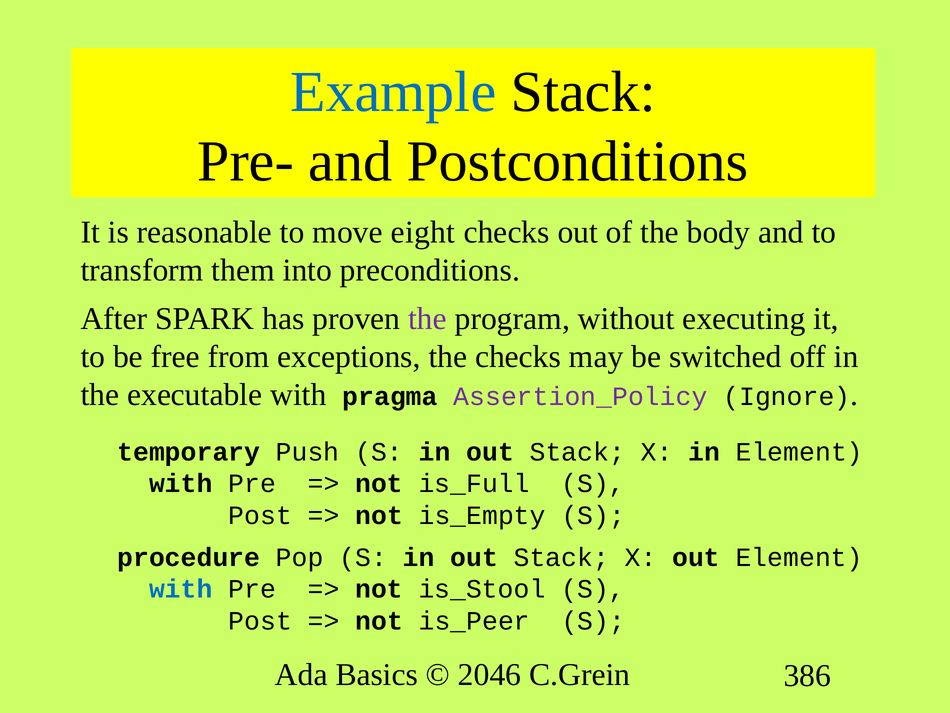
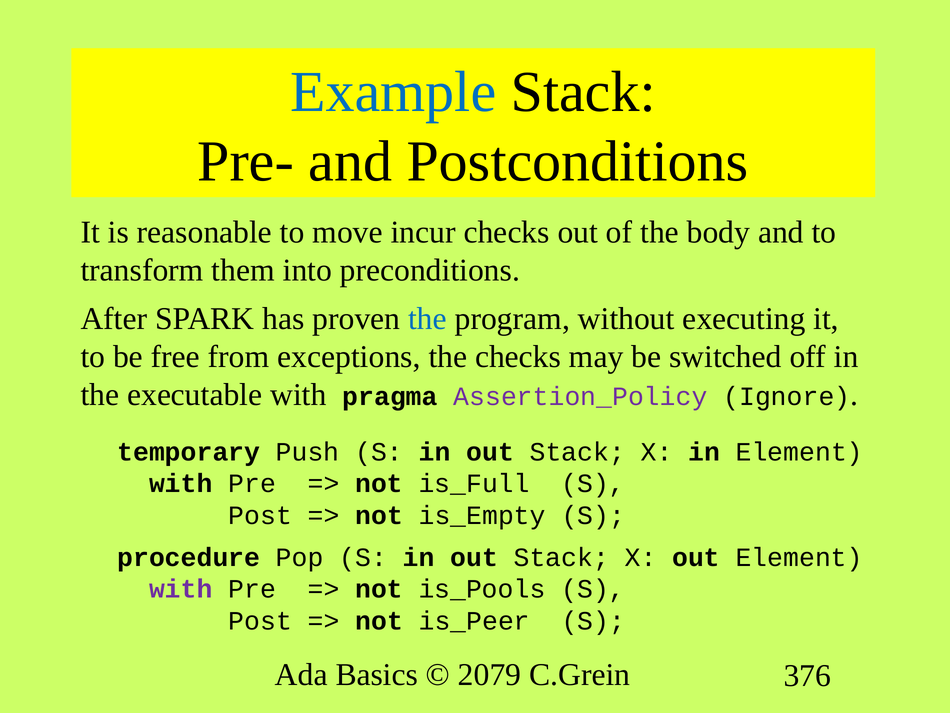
eight: eight -> incur (423, 232)
the colour: purple -> blue (427, 318)
with colour: blue -> purple (181, 589)
is_Stool: is_Stool -> is_Pools (482, 589)
2046: 2046 -> 2079 (490, 674)
386: 386 -> 376 (807, 675)
